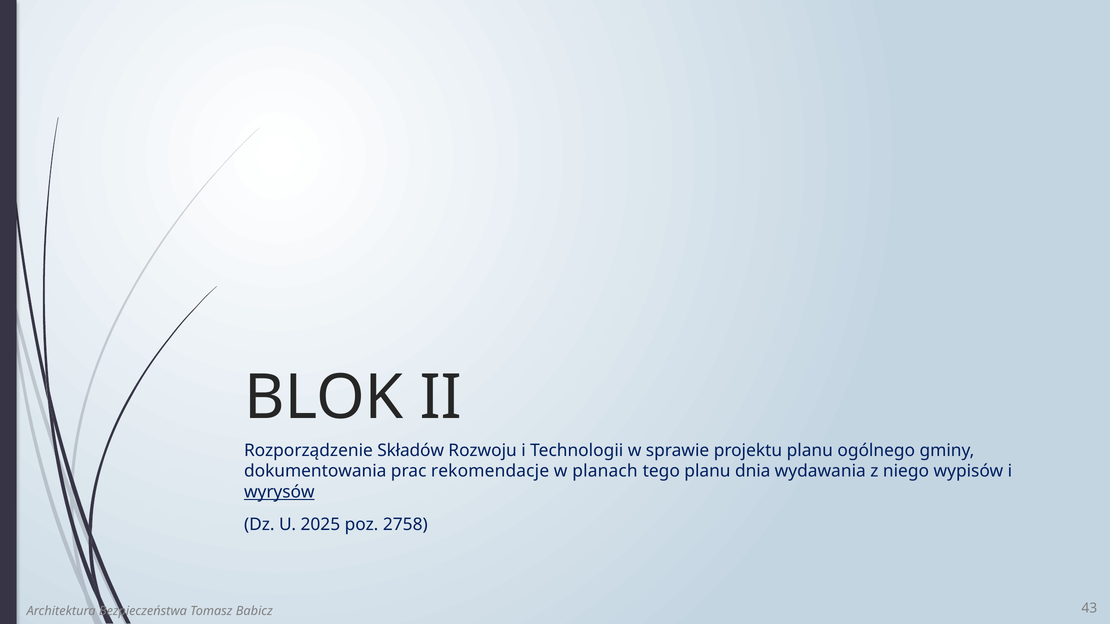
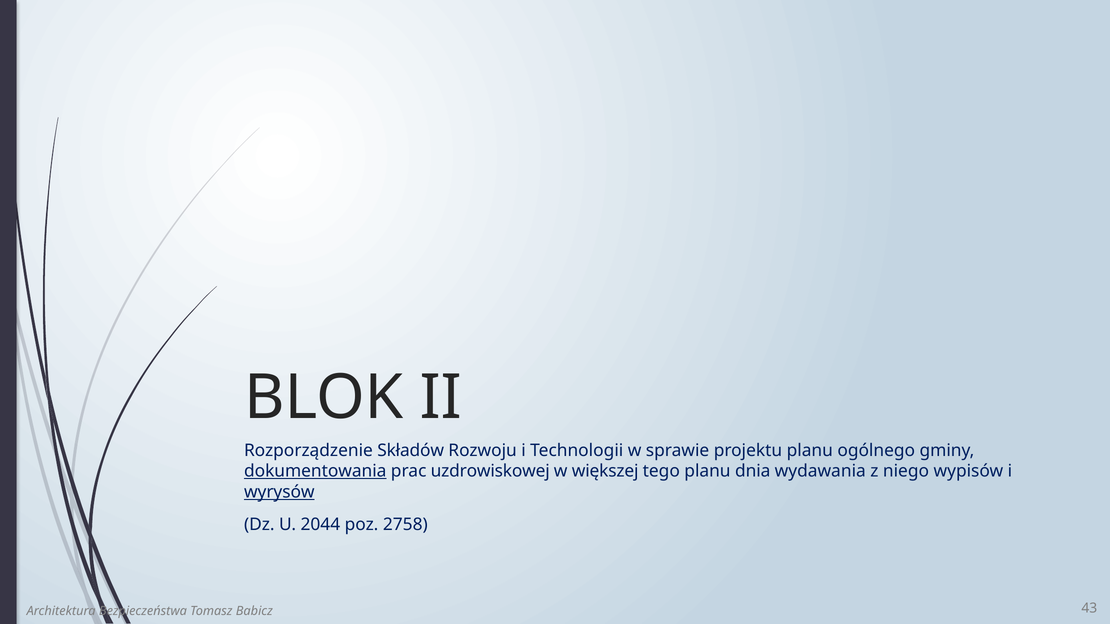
dokumentowania underline: none -> present (315, 472)
rekomendacje: rekomendacje -> uzdrowiskowej (490, 472)
planach: planach -> większej (605, 472)
2025: 2025 -> 2044 (320, 525)
